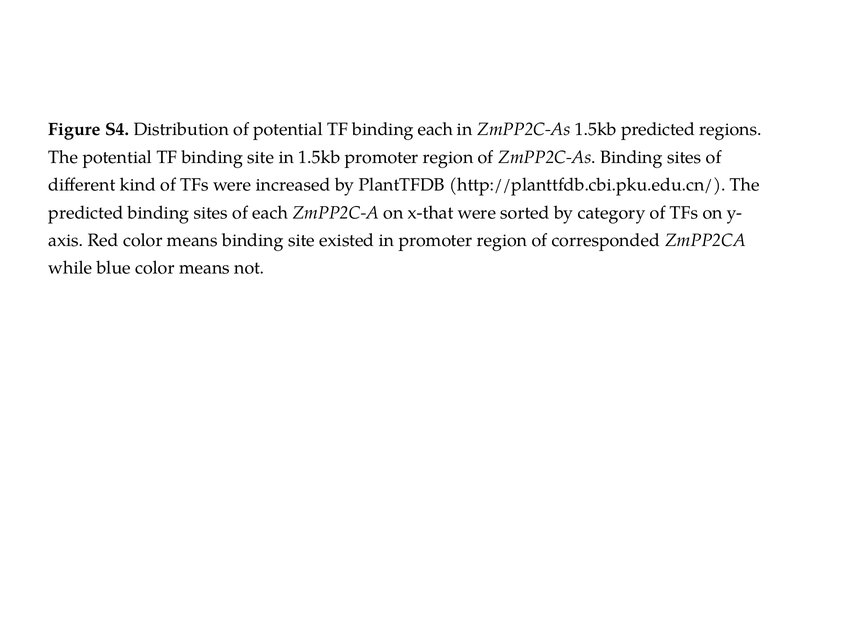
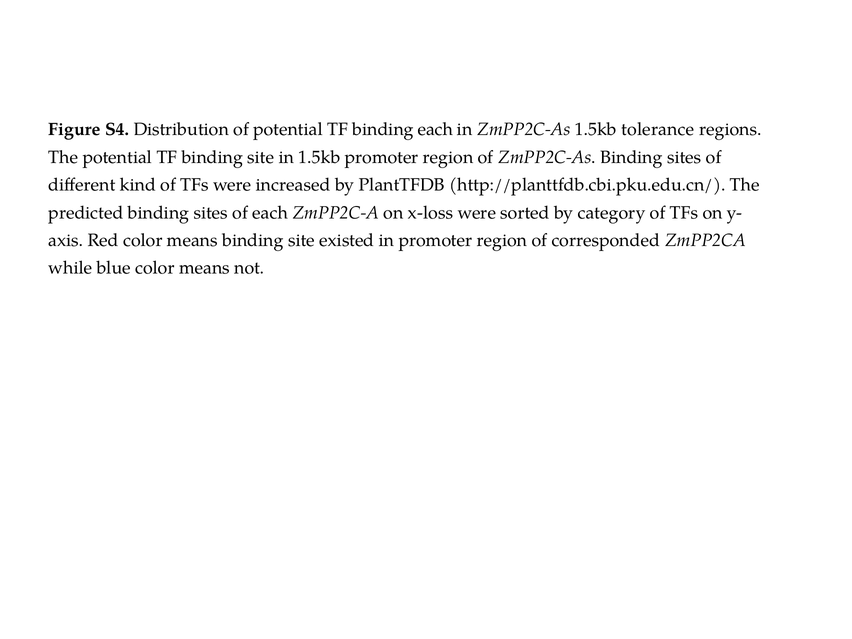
1.5kb predicted: predicted -> tolerance (658, 130)
x-that: x-that -> x-loss (431, 213)
